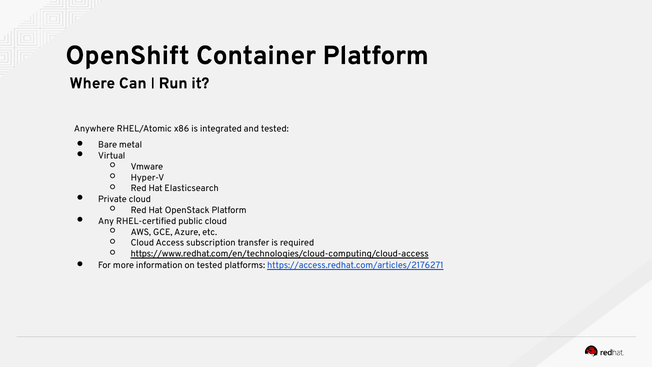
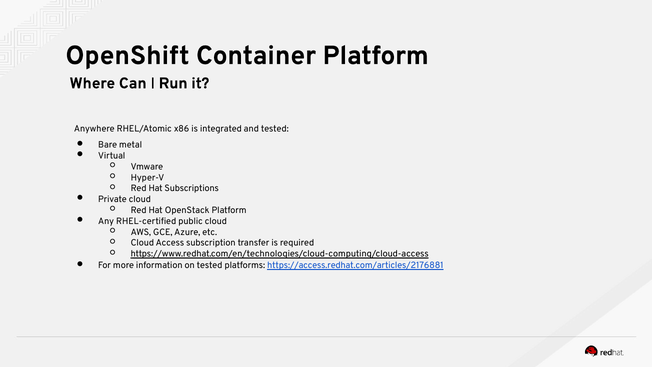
Elasticsearch: Elasticsearch -> Subscriptions (192, 188)
https://access.redhat.com/articles/2176271: https://access.redhat.com/articles/2176271 -> https://access.redhat.com/articles/2176881 (355, 265)
